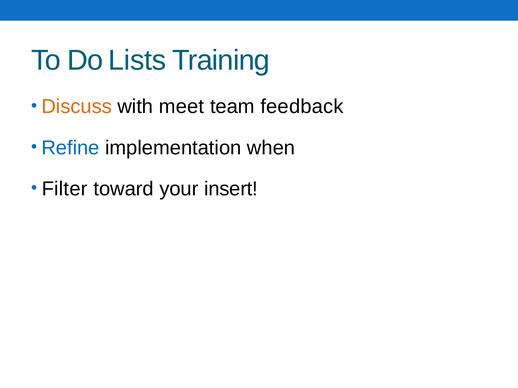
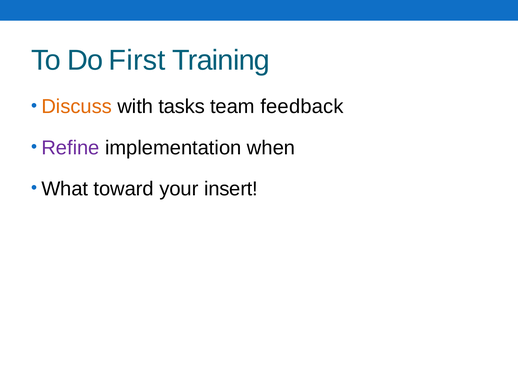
Lists: Lists -> First (137, 60)
meet: meet -> tasks (182, 107)
Refine colour: blue -> purple (70, 148)
Filter: Filter -> What (65, 189)
